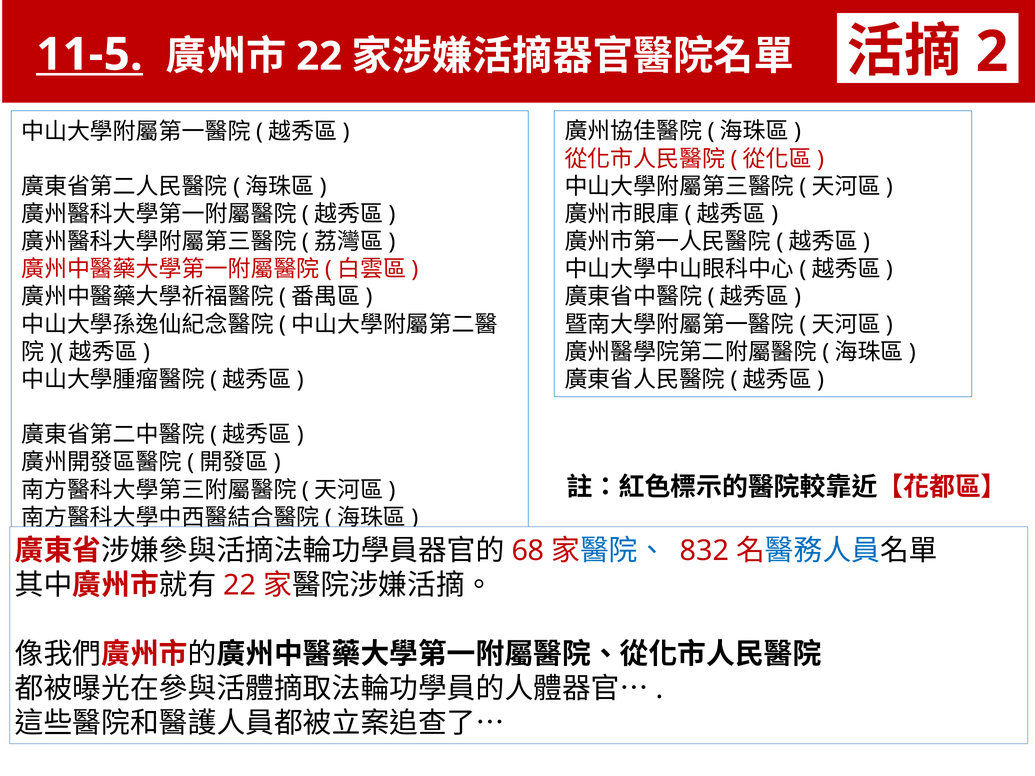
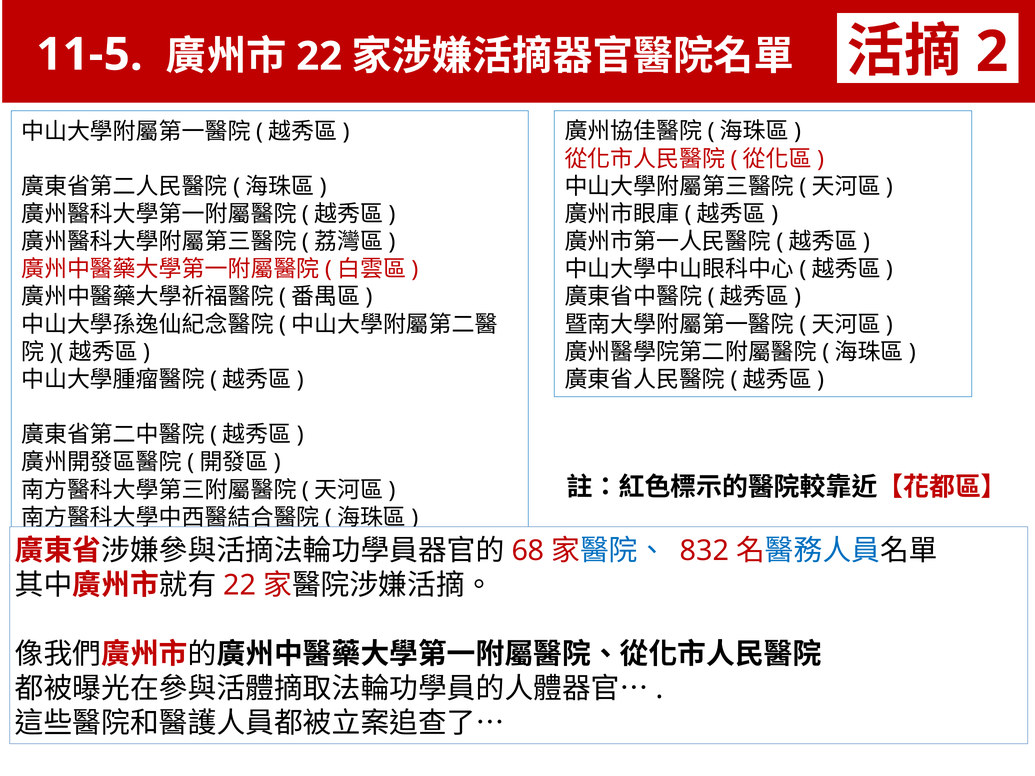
11-5 underline: present -> none (90, 55)
